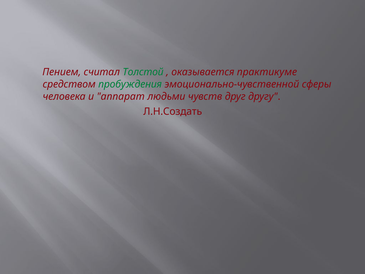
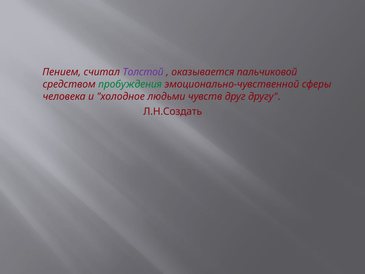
Толстой colour: green -> purple (143, 72)
практикуме: практикуме -> пальчиковой (267, 72)
аппарат: аппарат -> холодное (121, 96)
